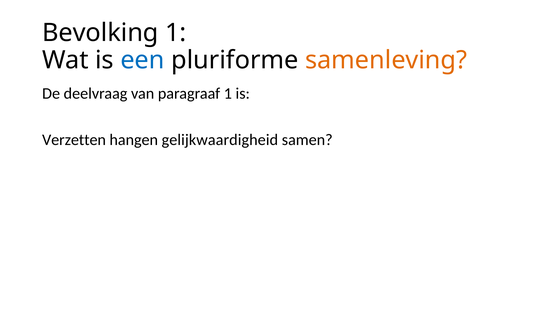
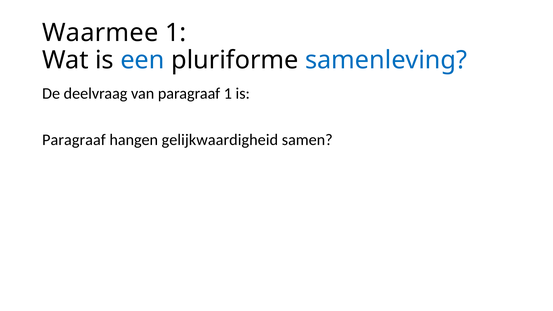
Bevolking: Bevolking -> Waarmee (100, 33)
samenleving colour: orange -> blue (386, 60)
Verzetten: Verzetten -> Paragraaf (74, 140)
